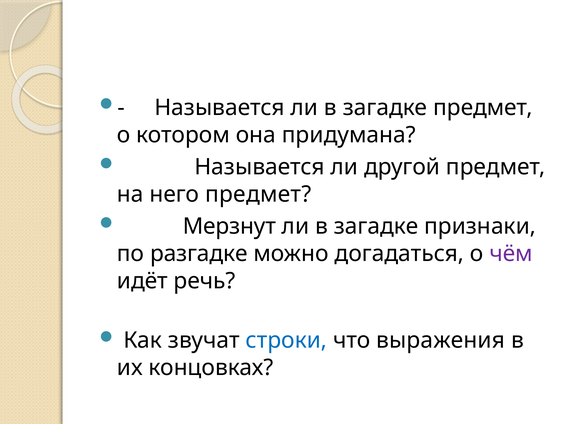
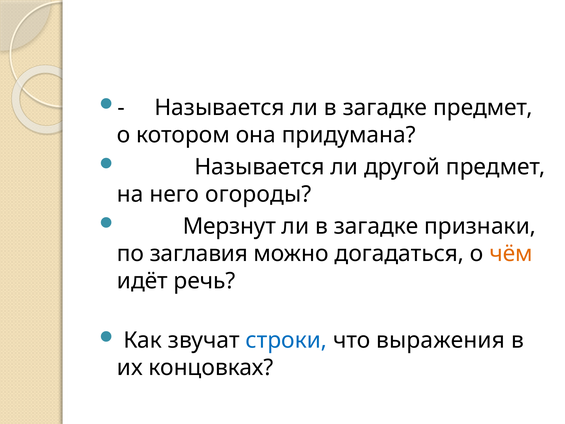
него предмет: предмет -> огороды (258, 194)
разгадке: разгадке -> заглавия (199, 254)
чём colour: purple -> orange (511, 254)
